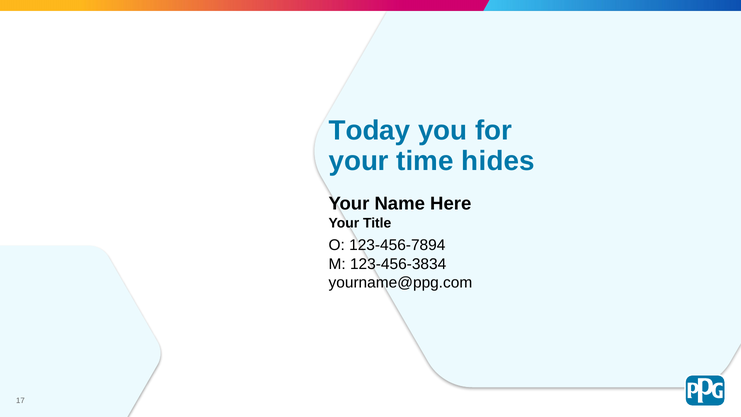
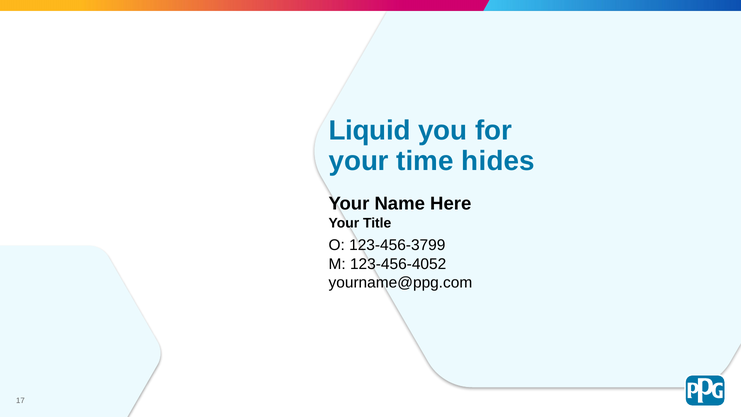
Today: Today -> Liquid (370, 131)
123-456-7894: 123-456-7894 -> 123-456-3799 (397, 245)
123-456-3834: 123-456-3834 -> 123-456-4052 (398, 264)
